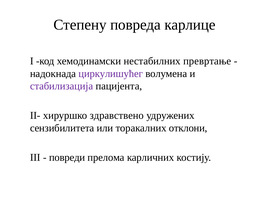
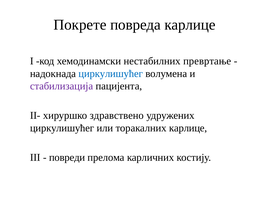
Степену: Степену -> Покрете (80, 25)
циркулишућег colour: purple -> blue (111, 73)
сензибилитета: сензибилитета -> циркулишућег (62, 128)
торакалних отклони: отклони -> карлице (188, 128)
